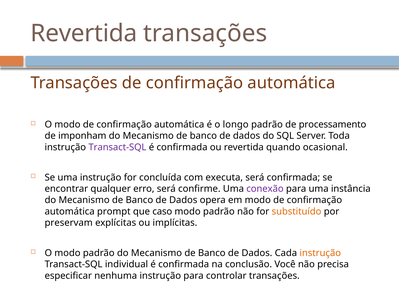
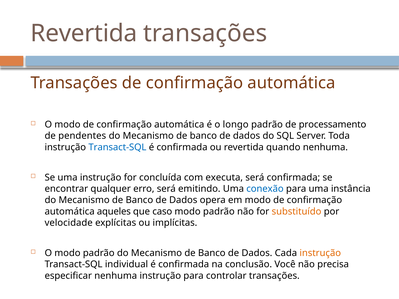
imponham: imponham -> pendentes (82, 136)
Transact-SQL colour: purple -> blue (117, 147)
quando ocasional: ocasional -> nenhuma (325, 147)
confirme: confirme -> emitindo (199, 189)
conexão colour: purple -> blue (265, 189)
prompt: prompt -> aqueles (114, 212)
preservam: preservam -> velocidade (69, 223)
